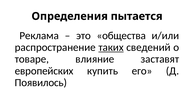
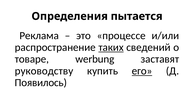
общества: общества -> процессе (121, 36)
влияние: влияние -> werbung (95, 59)
европейских: европейских -> руководству (44, 71)
его underline: none -> present (142, 71)
